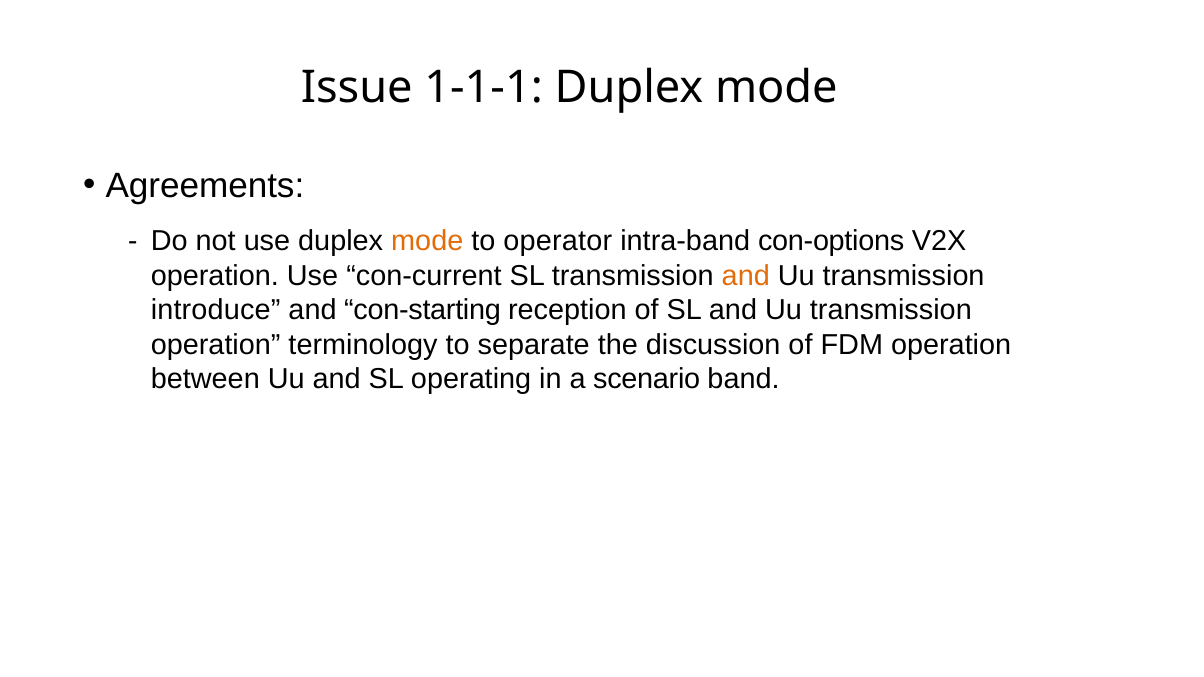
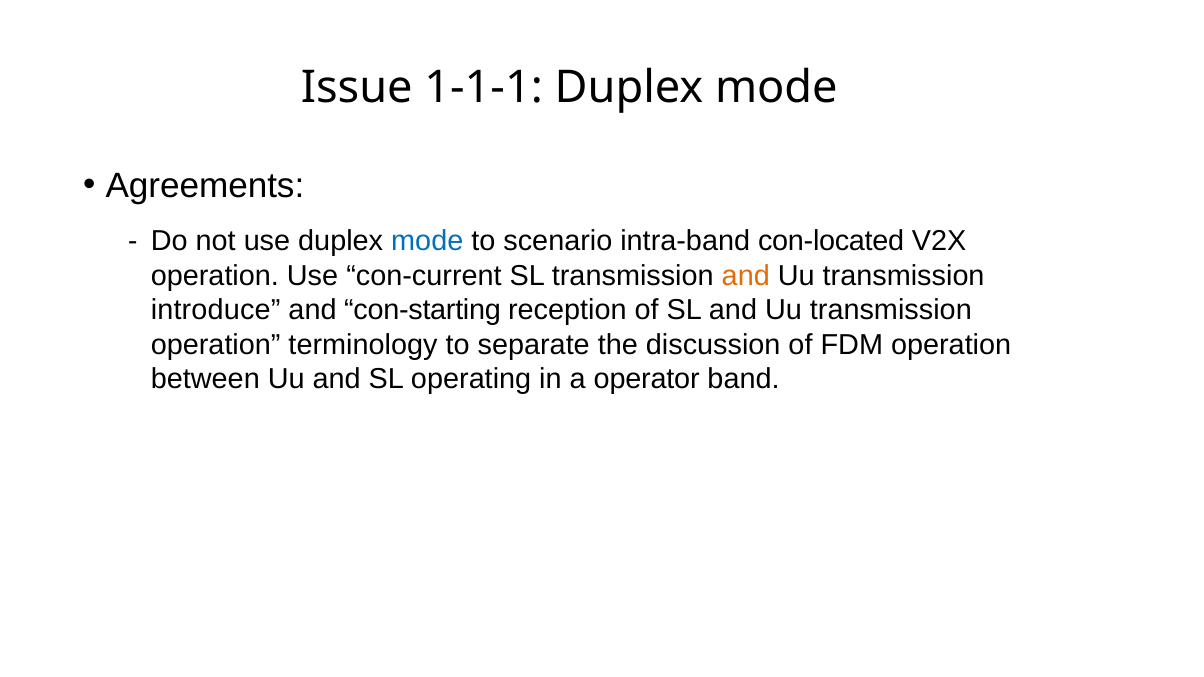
mode colour: orange -> blue (427, 241)
operator: operator -> scenario (558, 241)
con-options: con-options -> con-located (831, 241)
scenario: scenario -> operator (647, 379)
